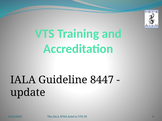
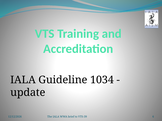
8447: 8447 -> 1034 (102, 80)
